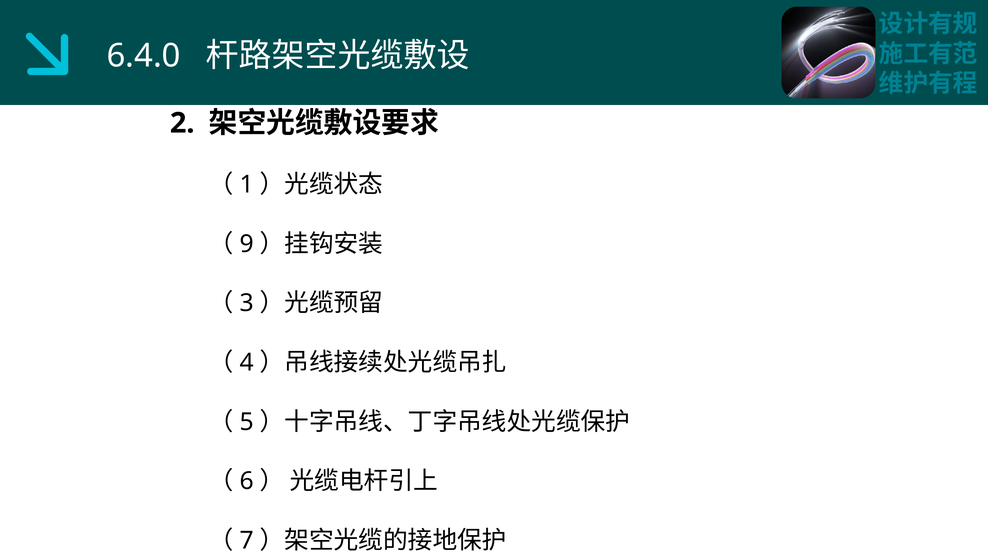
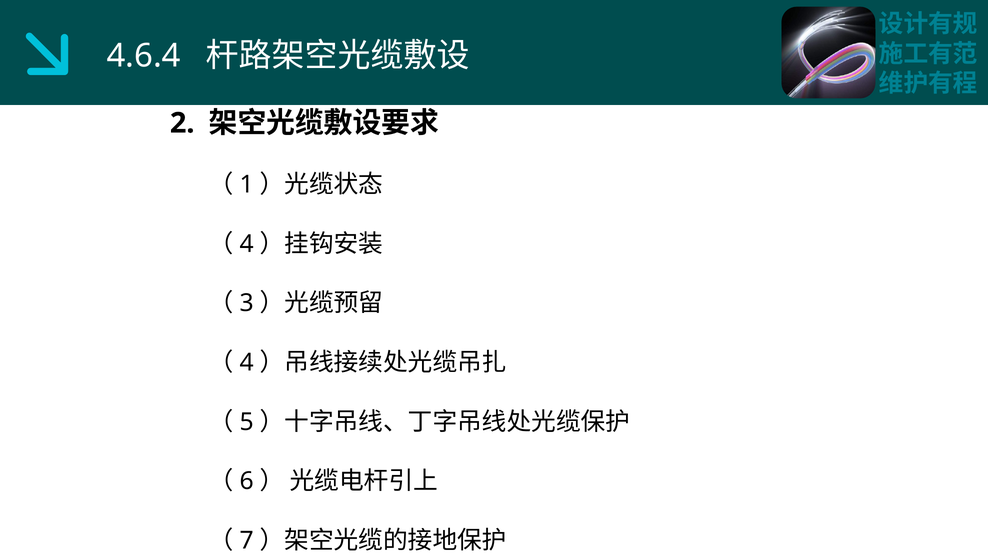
6.4.0: 6.4.0 -> 4.6.4 (144, 56)
9: 9 -> 4 (247, 244)
